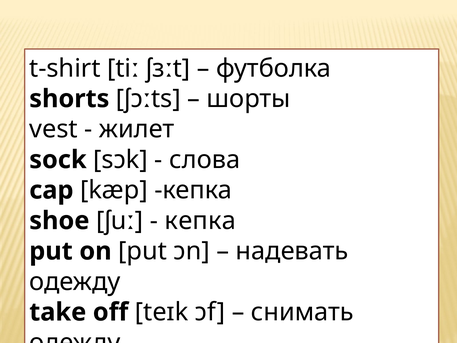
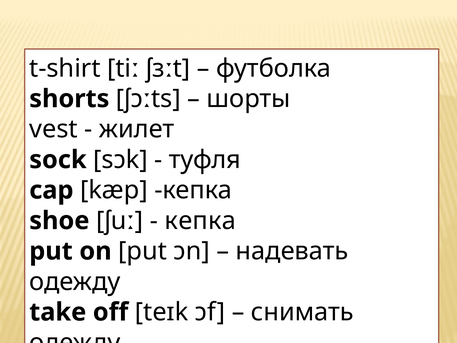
слова: слова -> туфля (205, 160)
